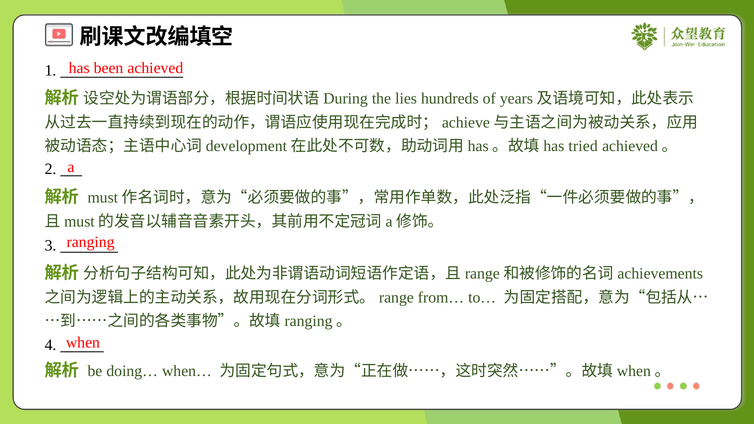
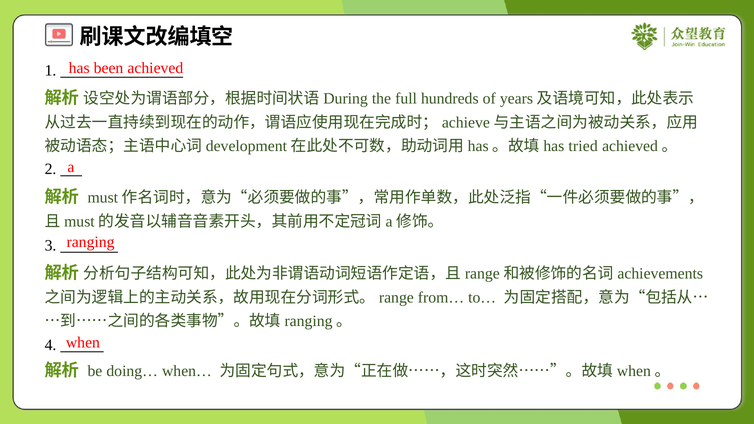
lies: lies -> full (406, 99)
